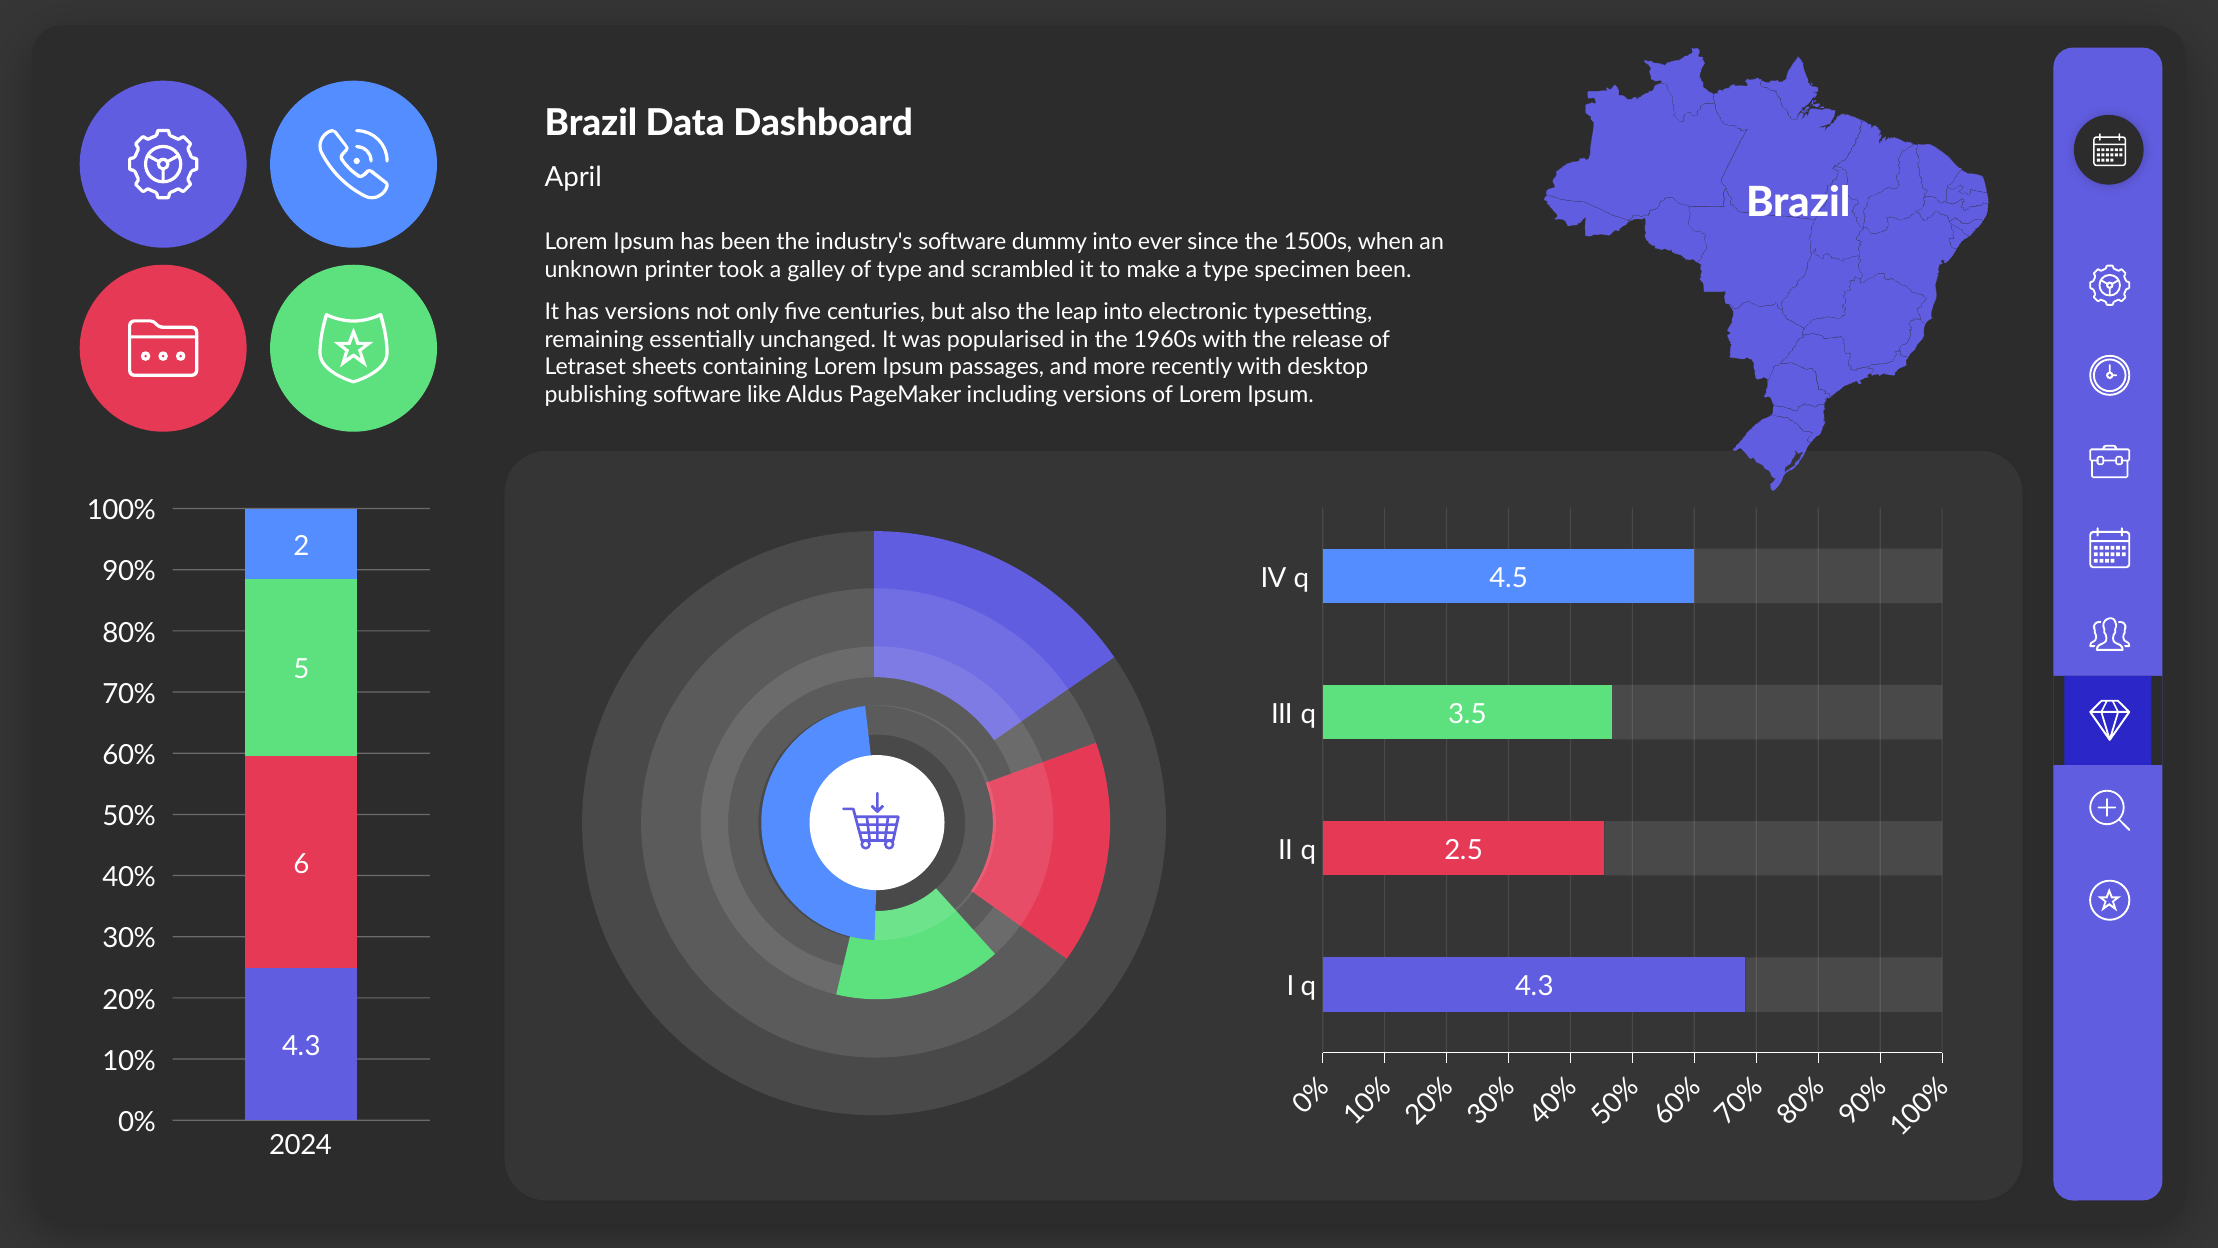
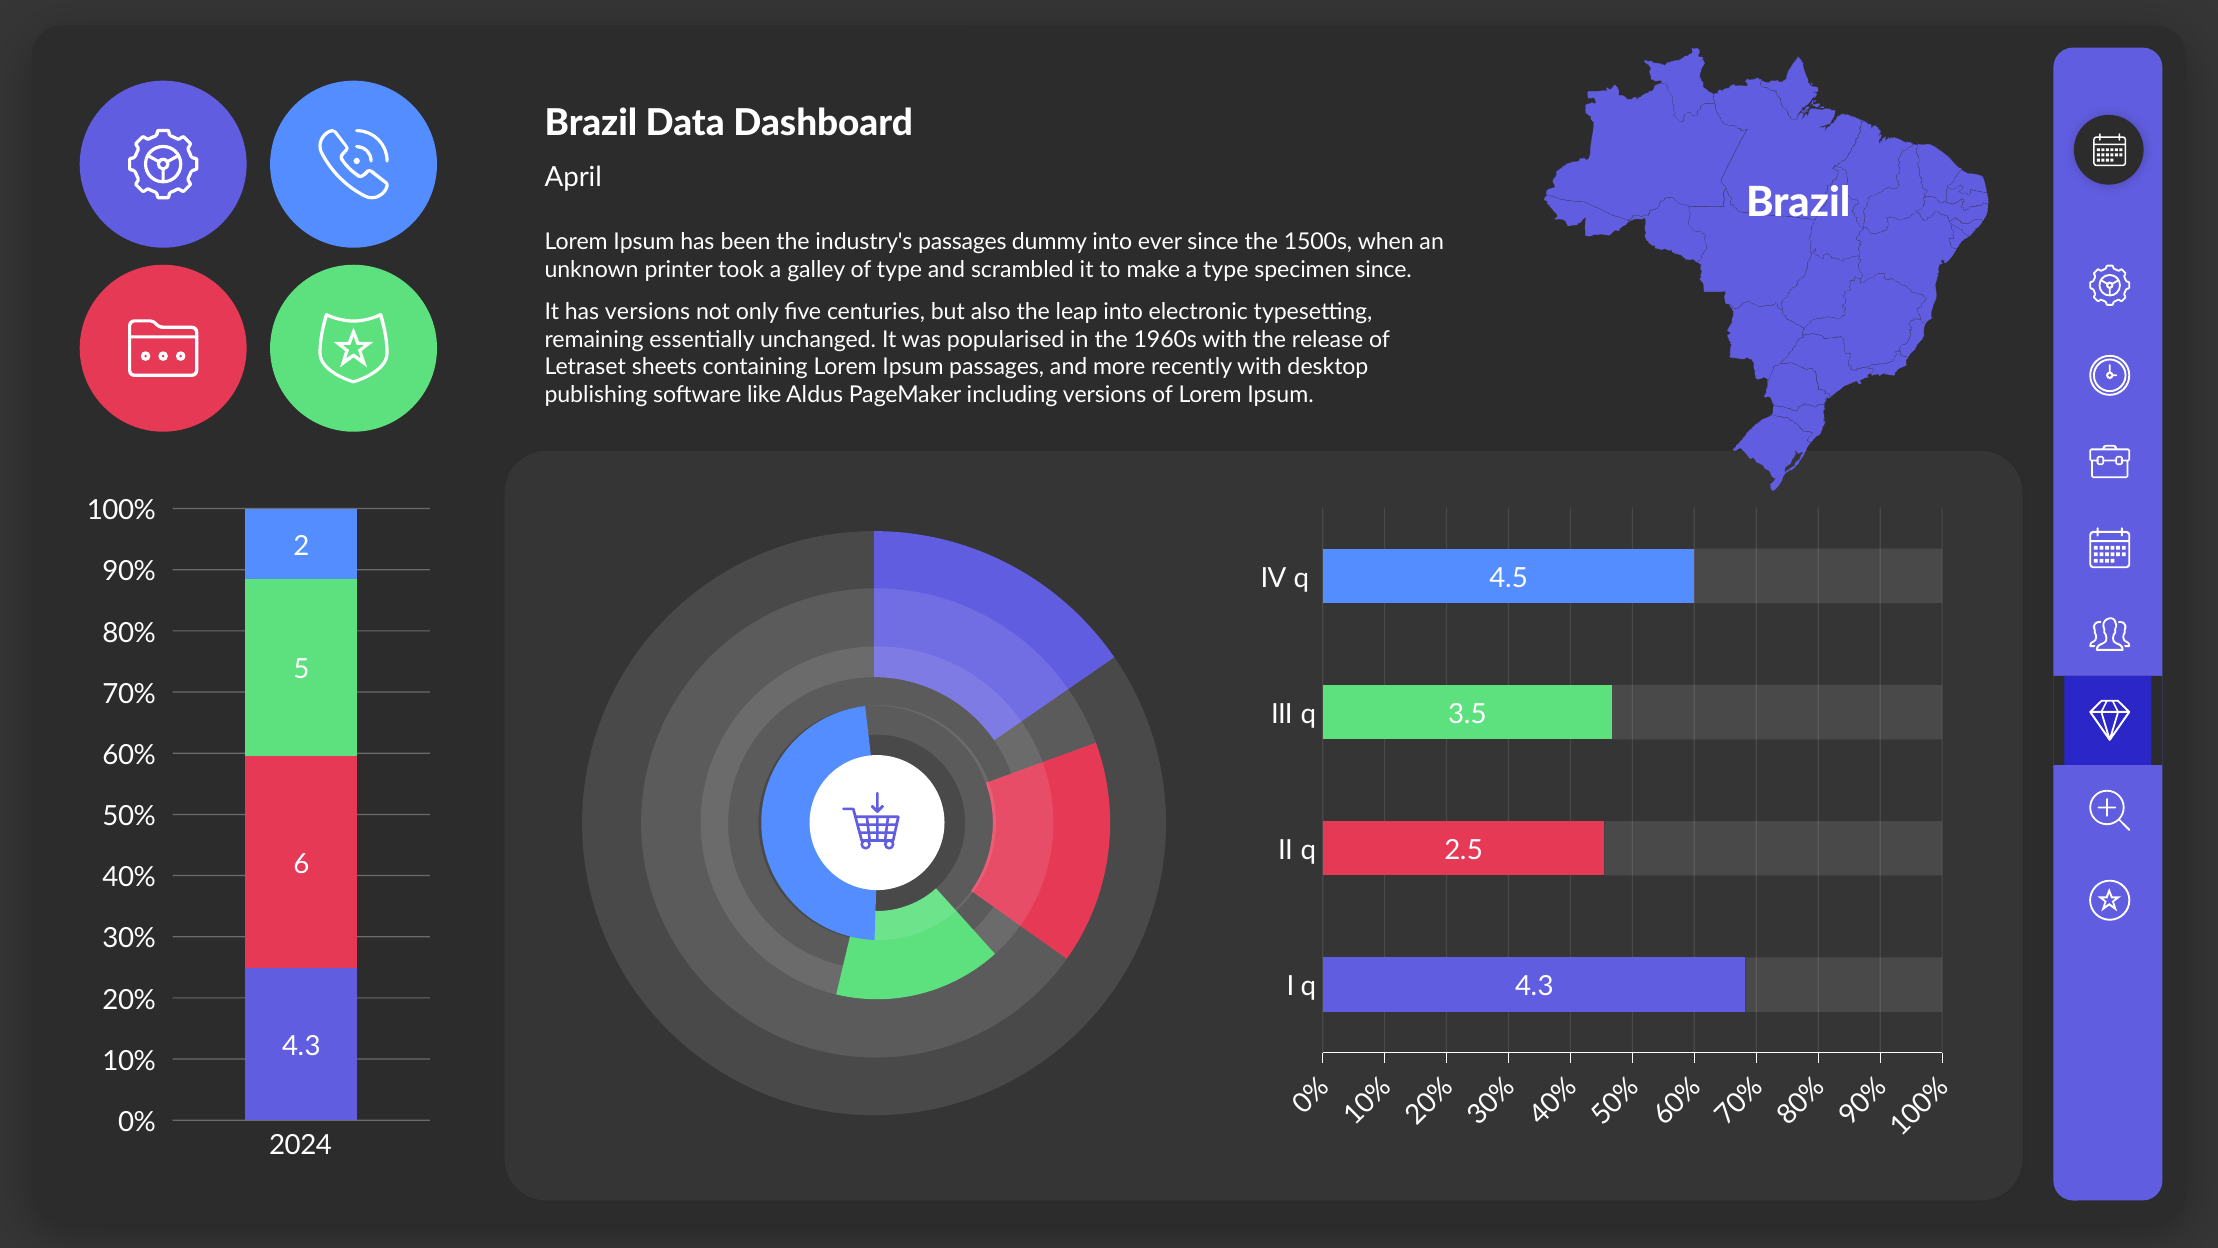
industry's software: software -> passages (962, 242)
specimen been: been -> since (1384, 270)
